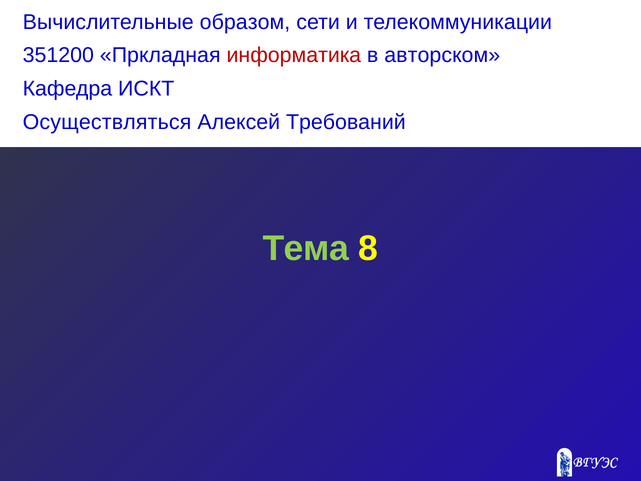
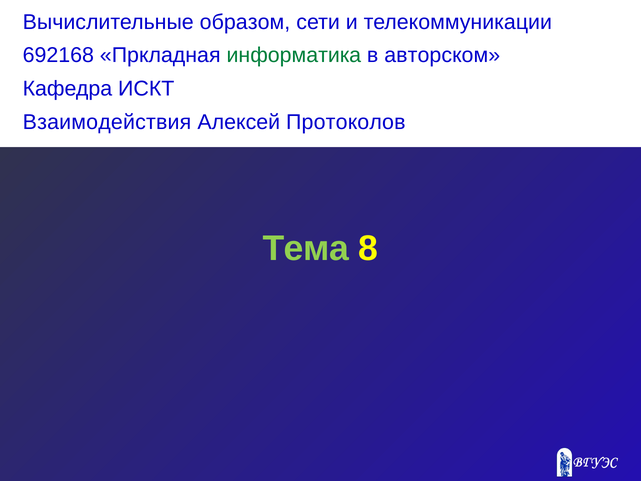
351200: 351200 -> 692168 (58, 55)
информатика colour: red -> green (294, 55)
Осуществляться: Осуществляться -> Взаимодействия (107, 122)
Требований: Требований -> Протоколов (346, 122)
